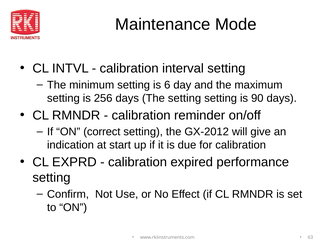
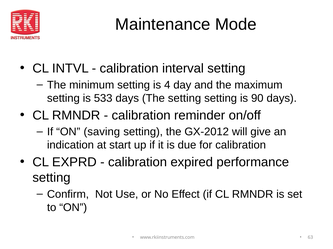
6: 6 -> 4 (167, 85)
256: 256 -> 533 (103, 98)
correct: correct -> saving (102, 132)
